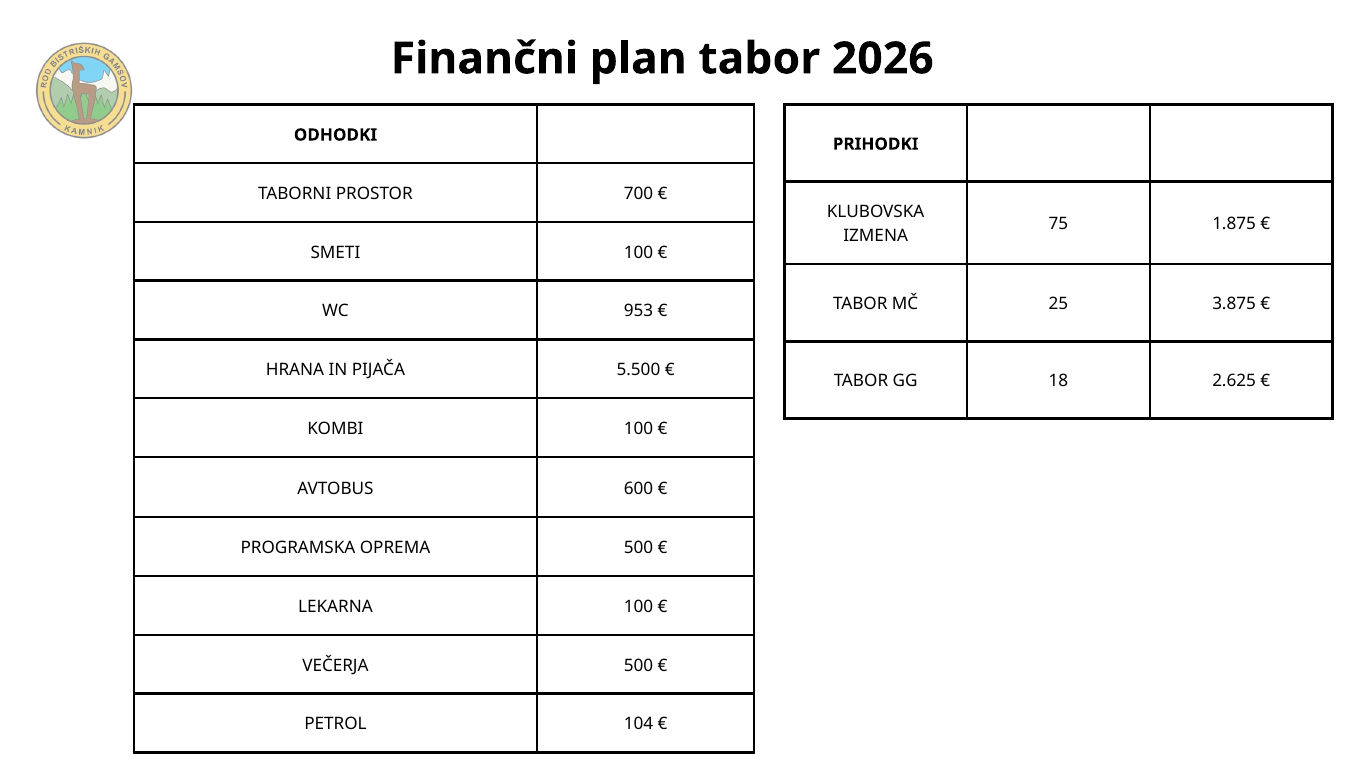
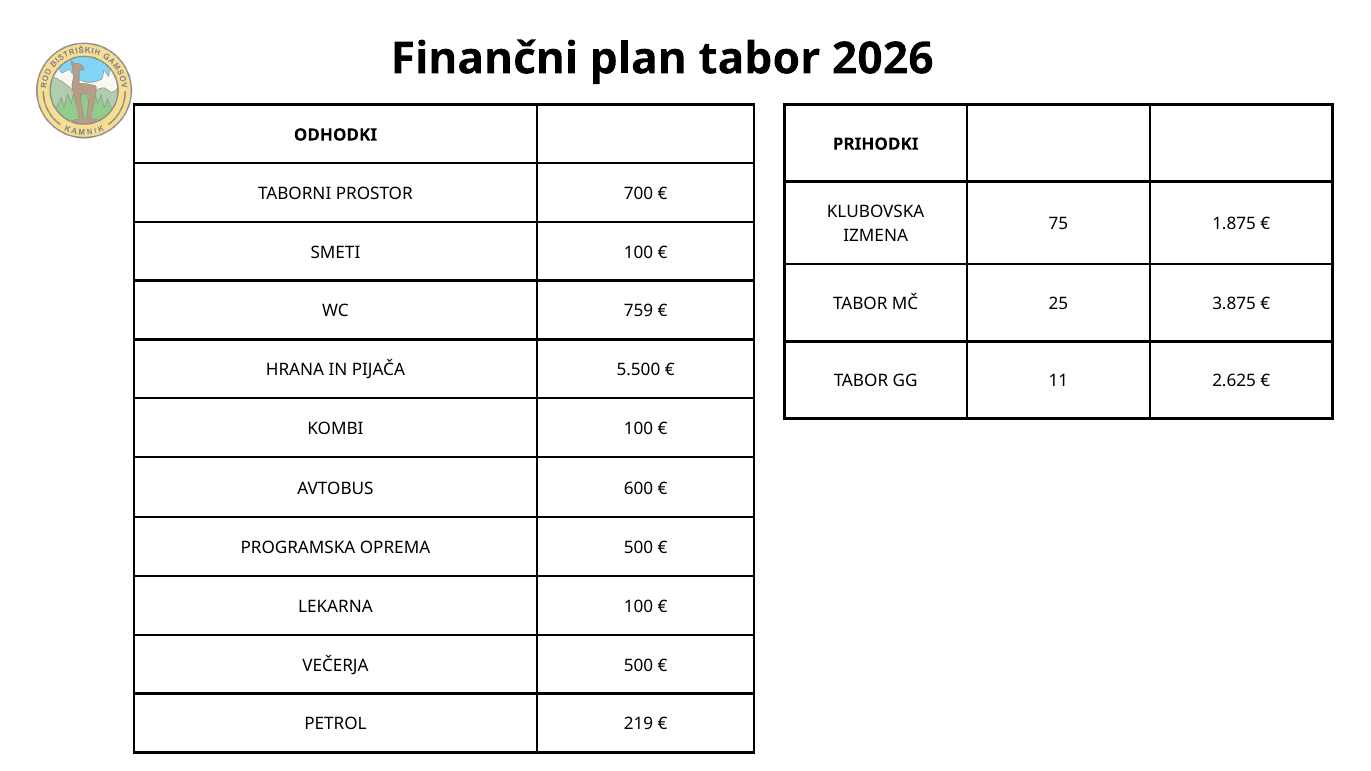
953: 953 -> 759 (639, 311)
18: 18 -> 11 (1059, 381)
104: 104 -> 219 (639, 724)
